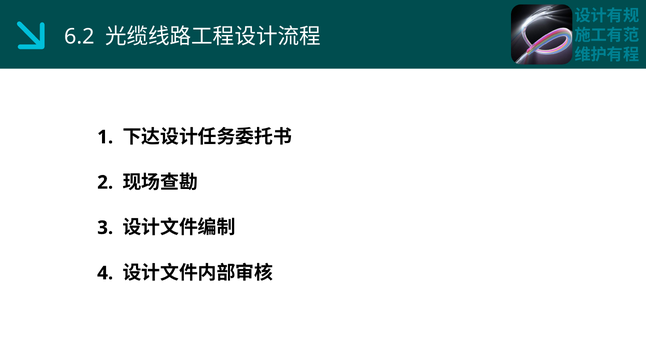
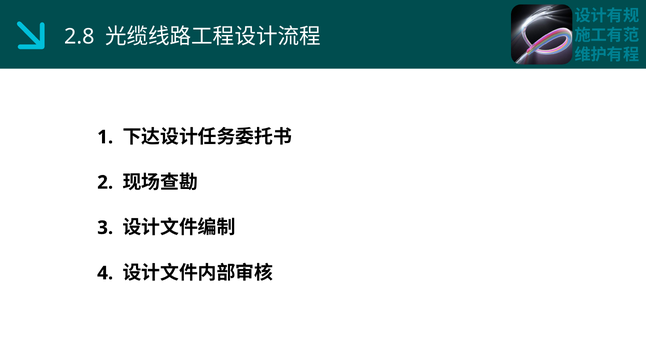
6.2: 6.2 -> 2.8 (79, 36)
